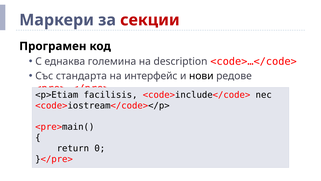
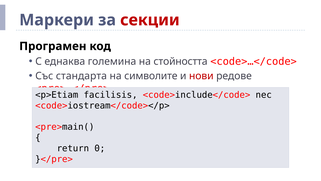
description: description -> стойността (181, 61)
интерфейс: интерфейс -> символите (151, 76)
нови colour: black -> red (201, 76)
